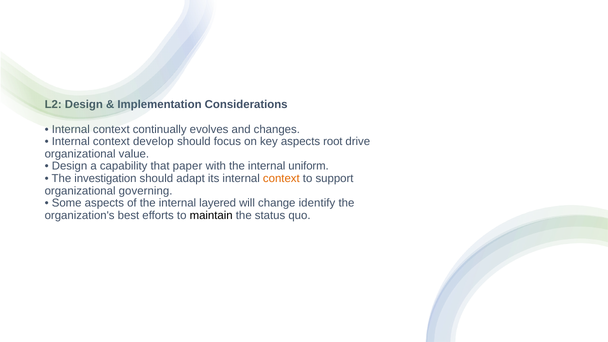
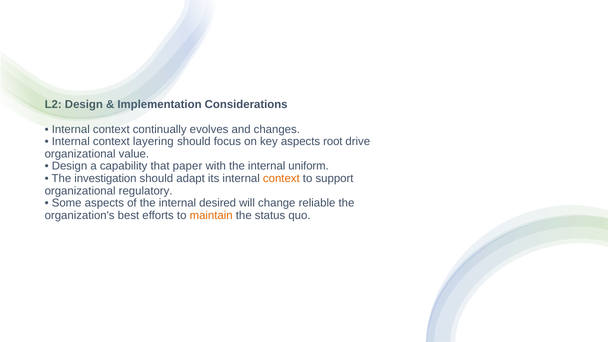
develop: develop -> layering (153, 142)
governing: governing -> regulatory (146, 191)
layered: layered -> desired (218, 203)
identify: identify -> reliable (317, 203)
maintain colour: black -> orange (211, 215)
